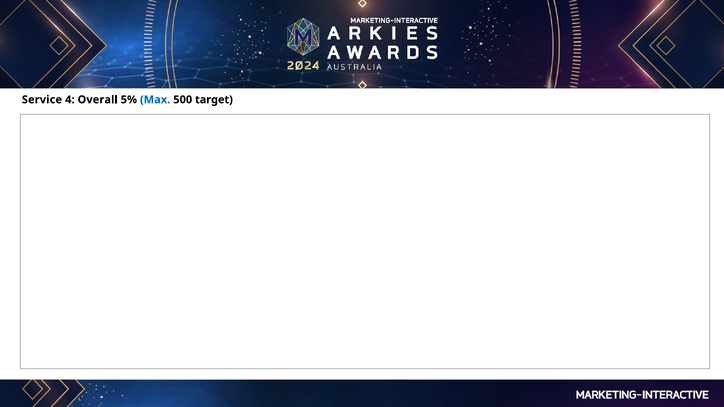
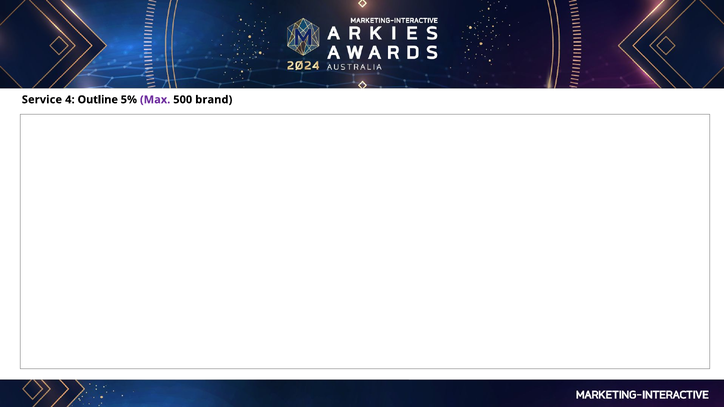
Overall: Overall -> Outline (98, 100)
Max colour: blue -> purple (155, 100)
target: target -> brand (214, 100)
